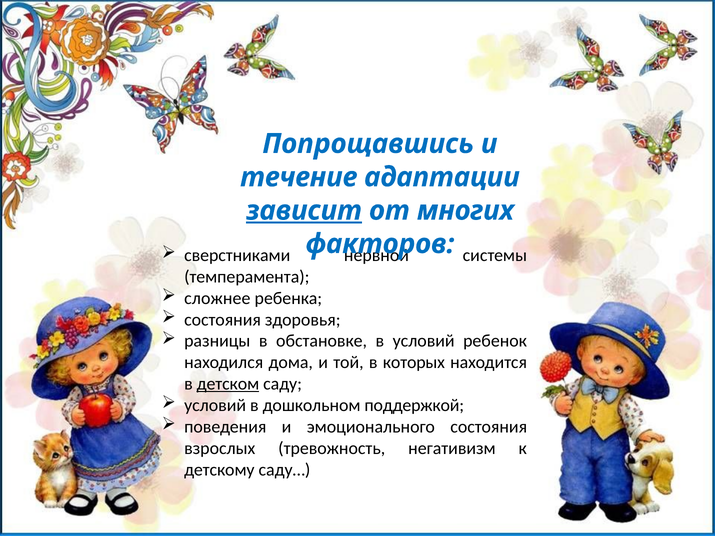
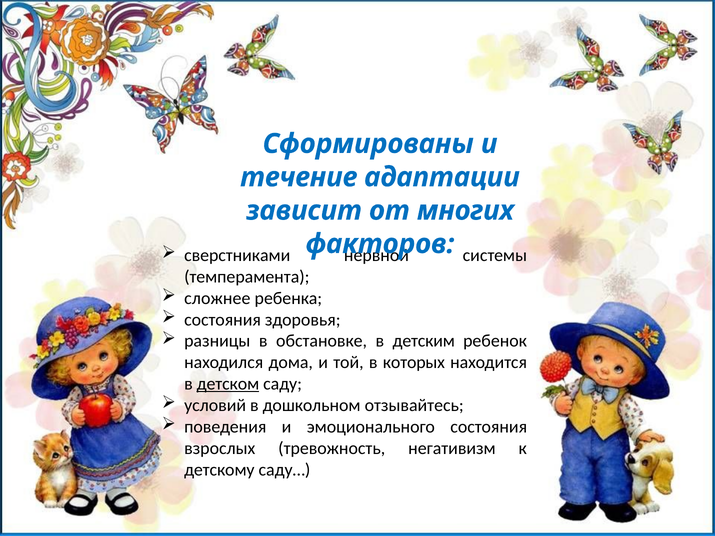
Попрощавшись: Попрощавшись -> Сформированы (368, 144)
зависит underline: present -> none (304, 211)
в условий: условий -> детским (424, 341)
поддержкой: поддержкой -> отзывайтесь (414, 406)
